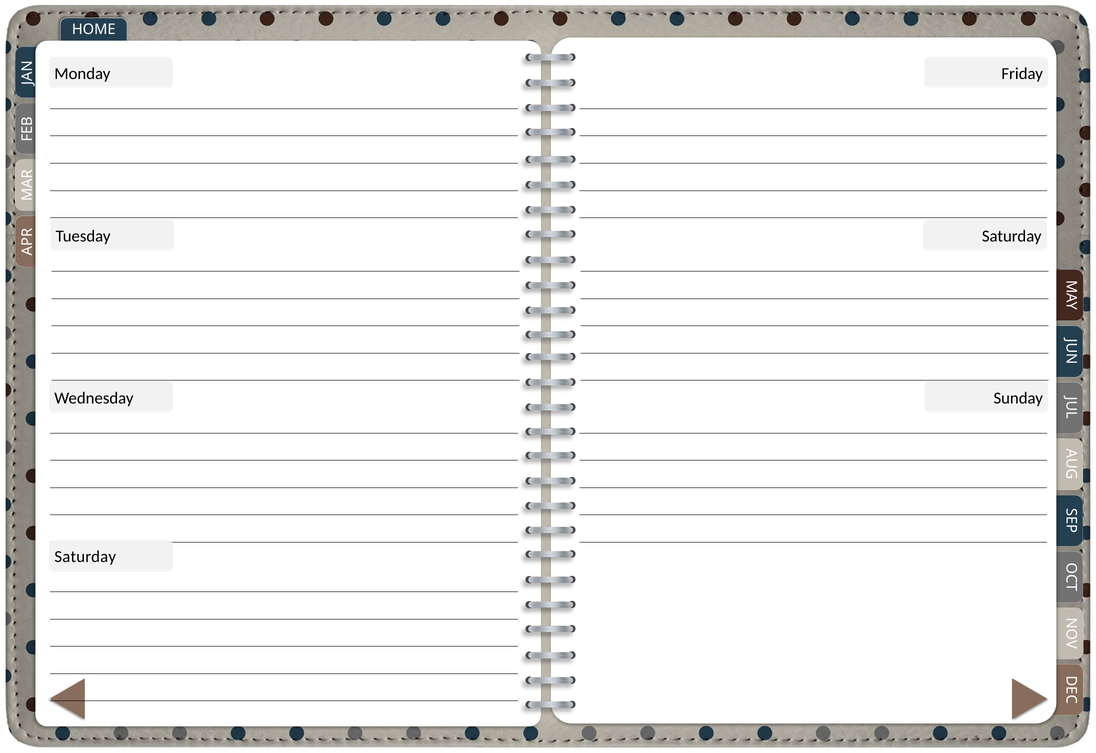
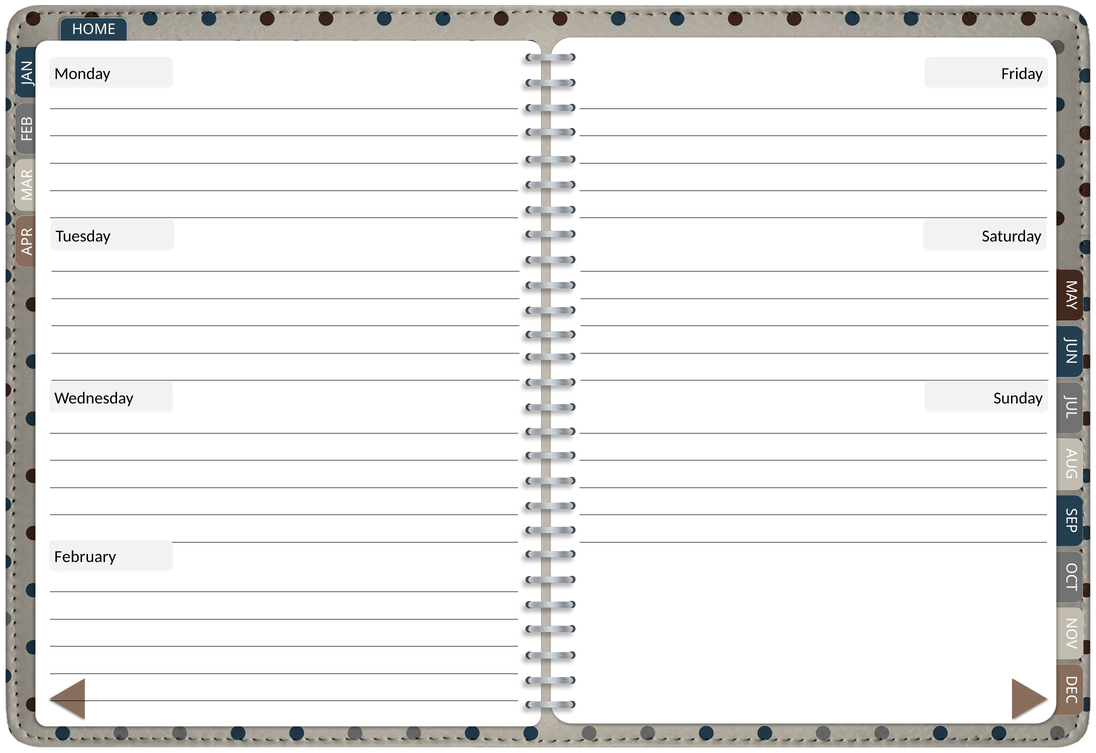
Saturday: Saturday -> February (85, 557)
